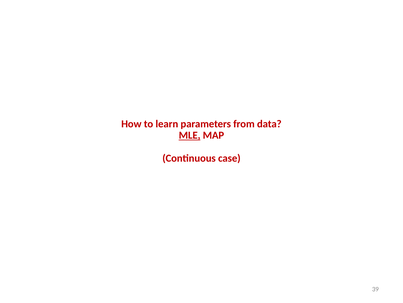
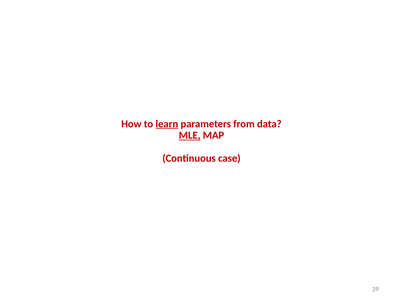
learn underline: none -> present (167, 124)
